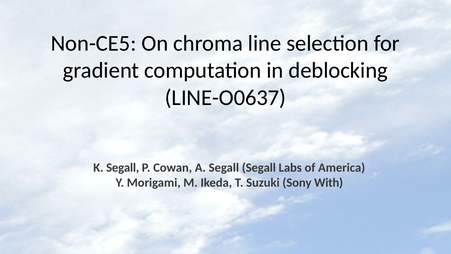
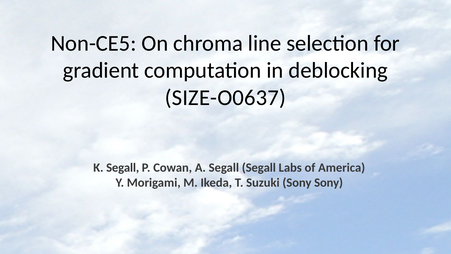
LINE-O0637: LINE-O0637 -> SIZE-O0637 (225, 98)
Sony With: With -> Sony (329, 182)
